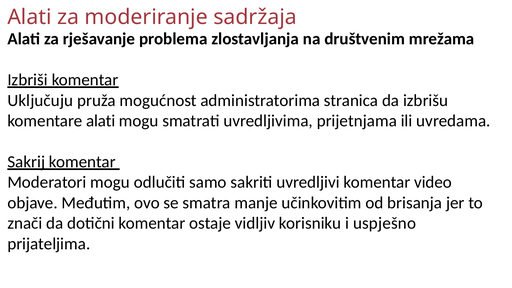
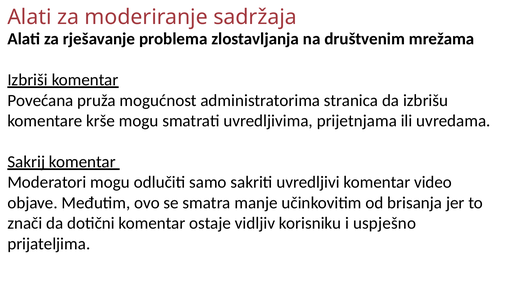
Uključuju: Uključuju -> Povećana (40, 100)
komentare alati: alati -> krše (101, 121)
